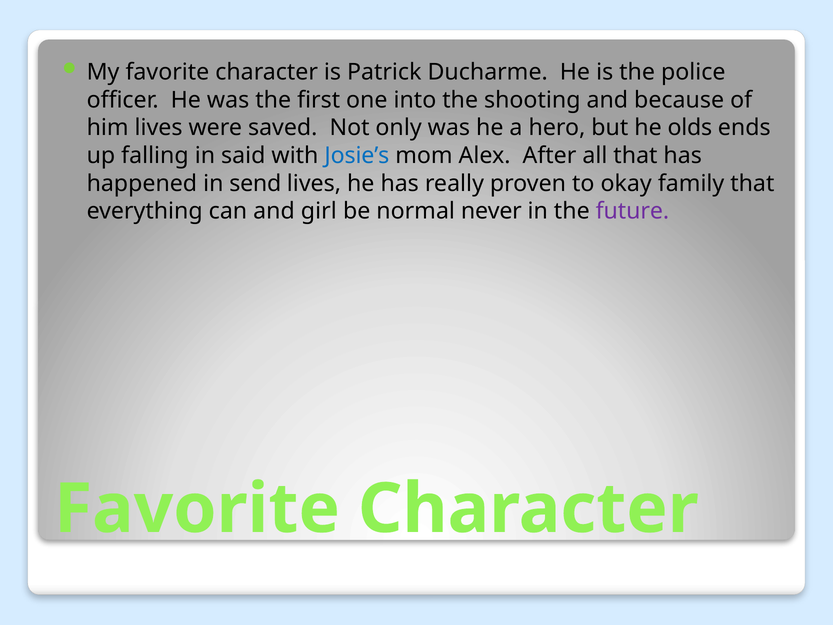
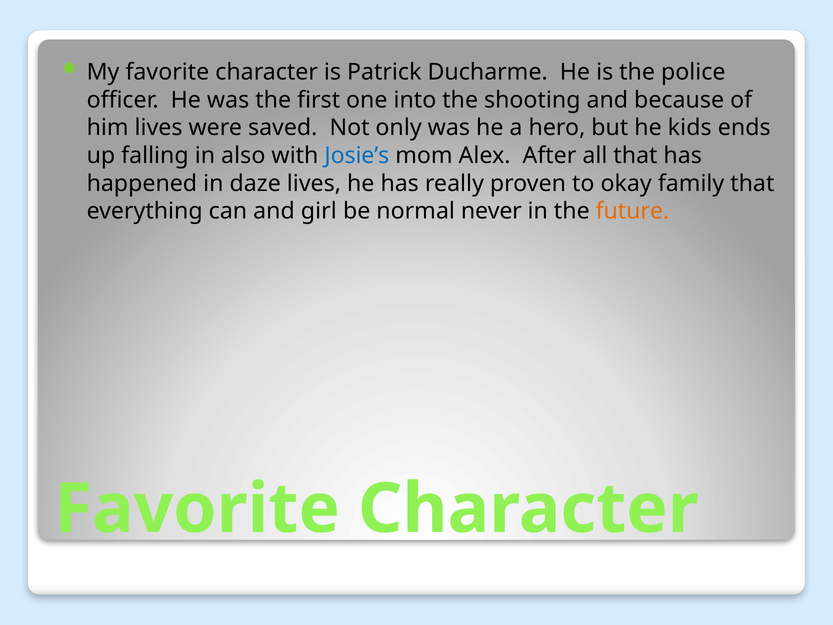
olds: olds -> kids (690, 128)
said: said -> also (243, 156)
send: send -> daze (255, 183)
future colour: purple -> orange (632, 211)
